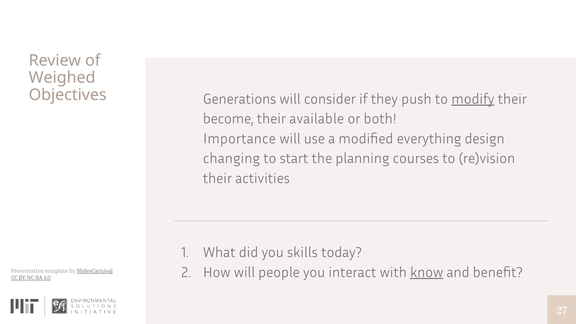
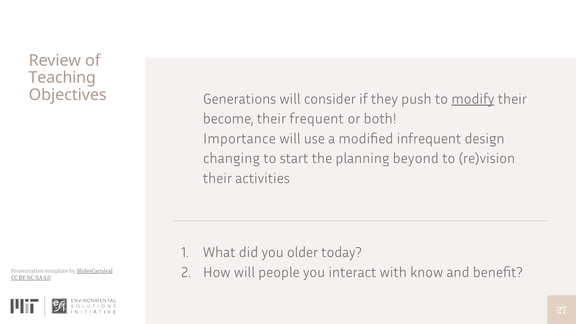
Weighed: Weighed -> Teaching (62, 78)
available: available -> frequent (317, 119)
everything: everything -> infrequent (429, 139)
courses: courses -> beyond (416, 159)
skills: skills -> older (303, 252)
know underline: present -> none (427, 272)
